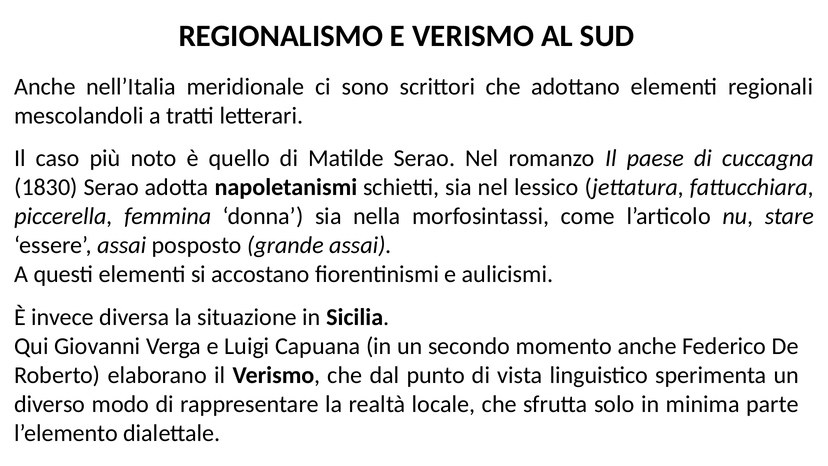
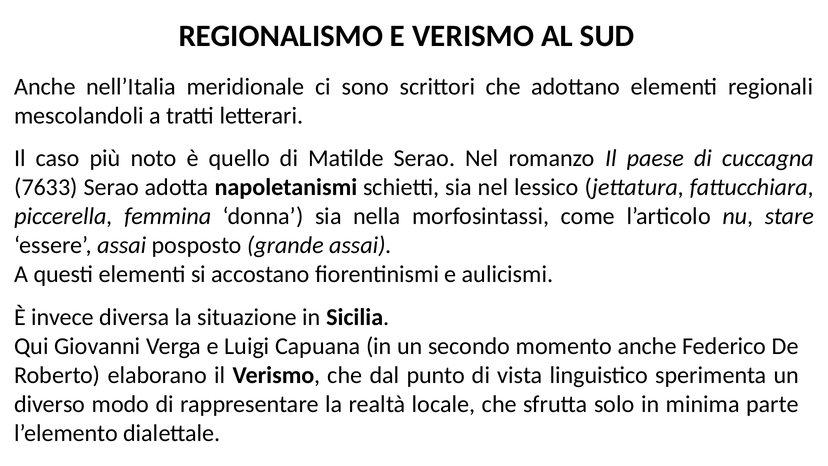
1830: 1830 -> 7633 (46, 187)
